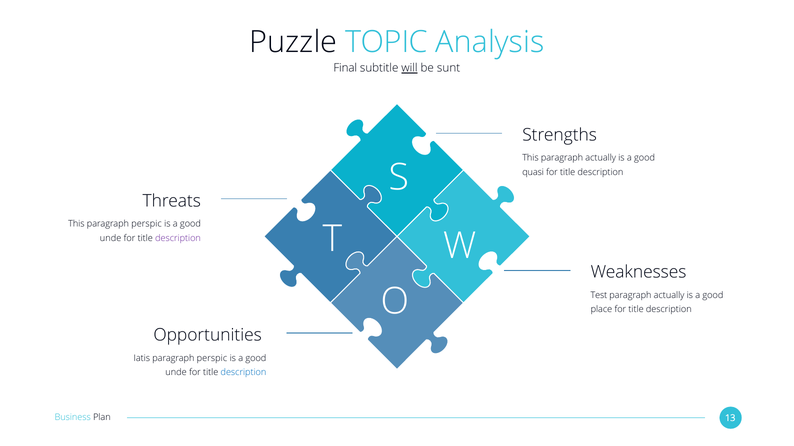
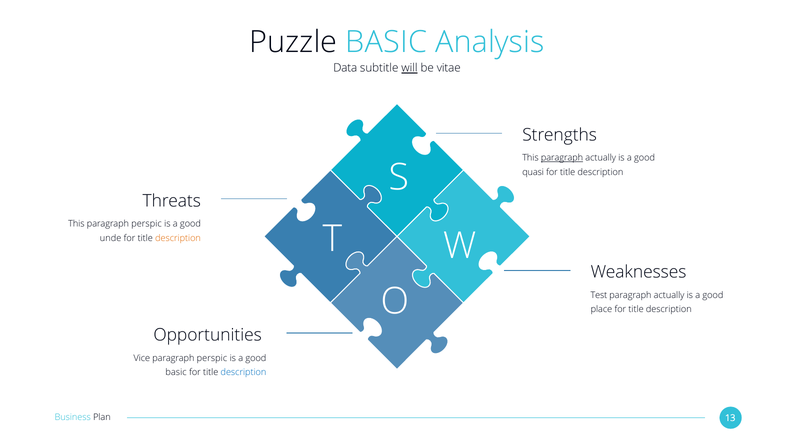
Puzzle TOPIC: TOPIC -> BASIC (386, 42)
Final: Final -> Data (345, 68)
sunt: sunt -> vitae (449, 68)
paragraph underline: none -> present (562, 158)
description colour: purple -> orange (178, 238)
Iatis: Iatis -> Vice (142, 359)
unde: unde -> basic (176, 373)
